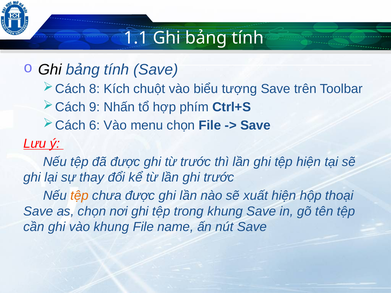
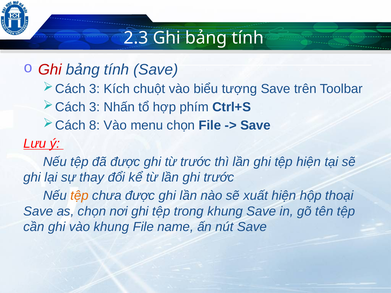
1.1: 1.1 -> 2.3 (136, 38)
Ghi colour: black -> red (50, 70)
8: 8 -> 3 (95, 89)
9: 9 -> 3 (95, 107)
6: 6 -> 8 (95, 125)
